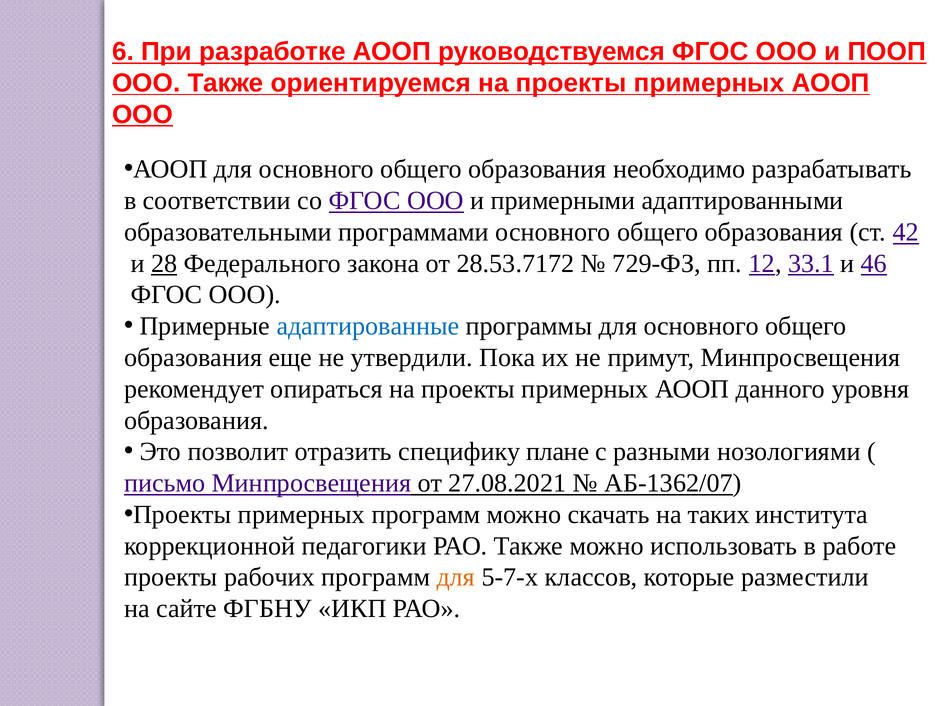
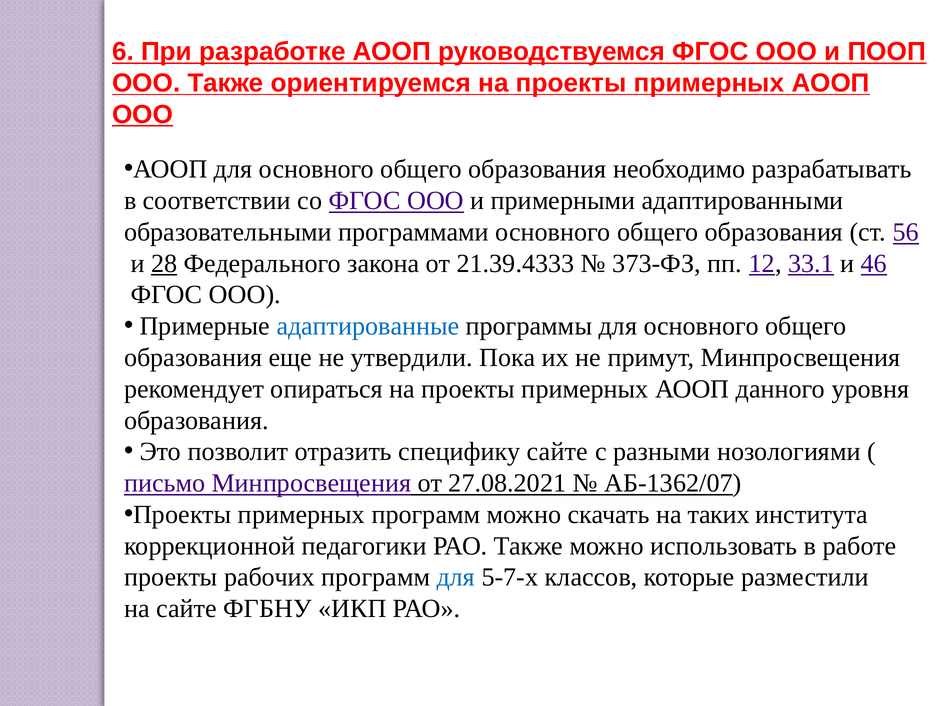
42: 42 -> 56 (906, 232)
28.53.7172: 28.53.7172 -> 21.39.4333 (516, 263)
729-ФЗ: 729-ФЗ -> 373-ФЗ (657, 263)
специфику плане: плане -> сайте (557, 452)
для colour: orange -> blue (456, 577)
